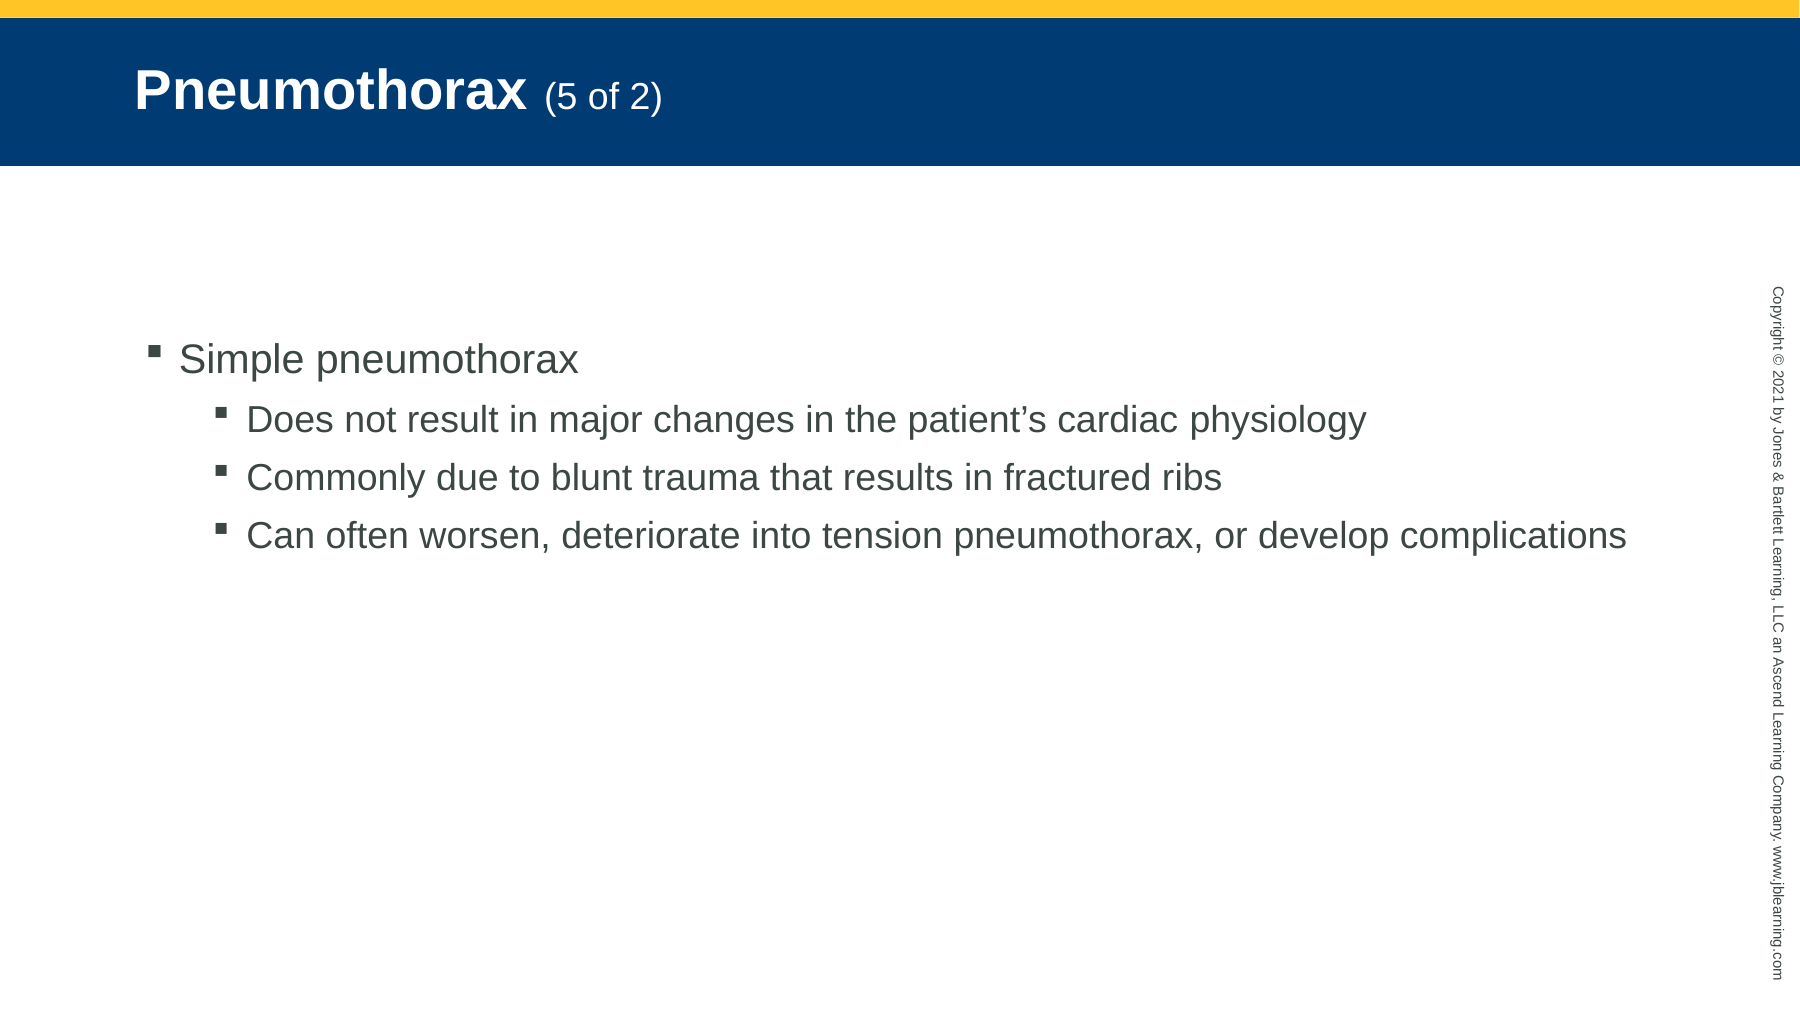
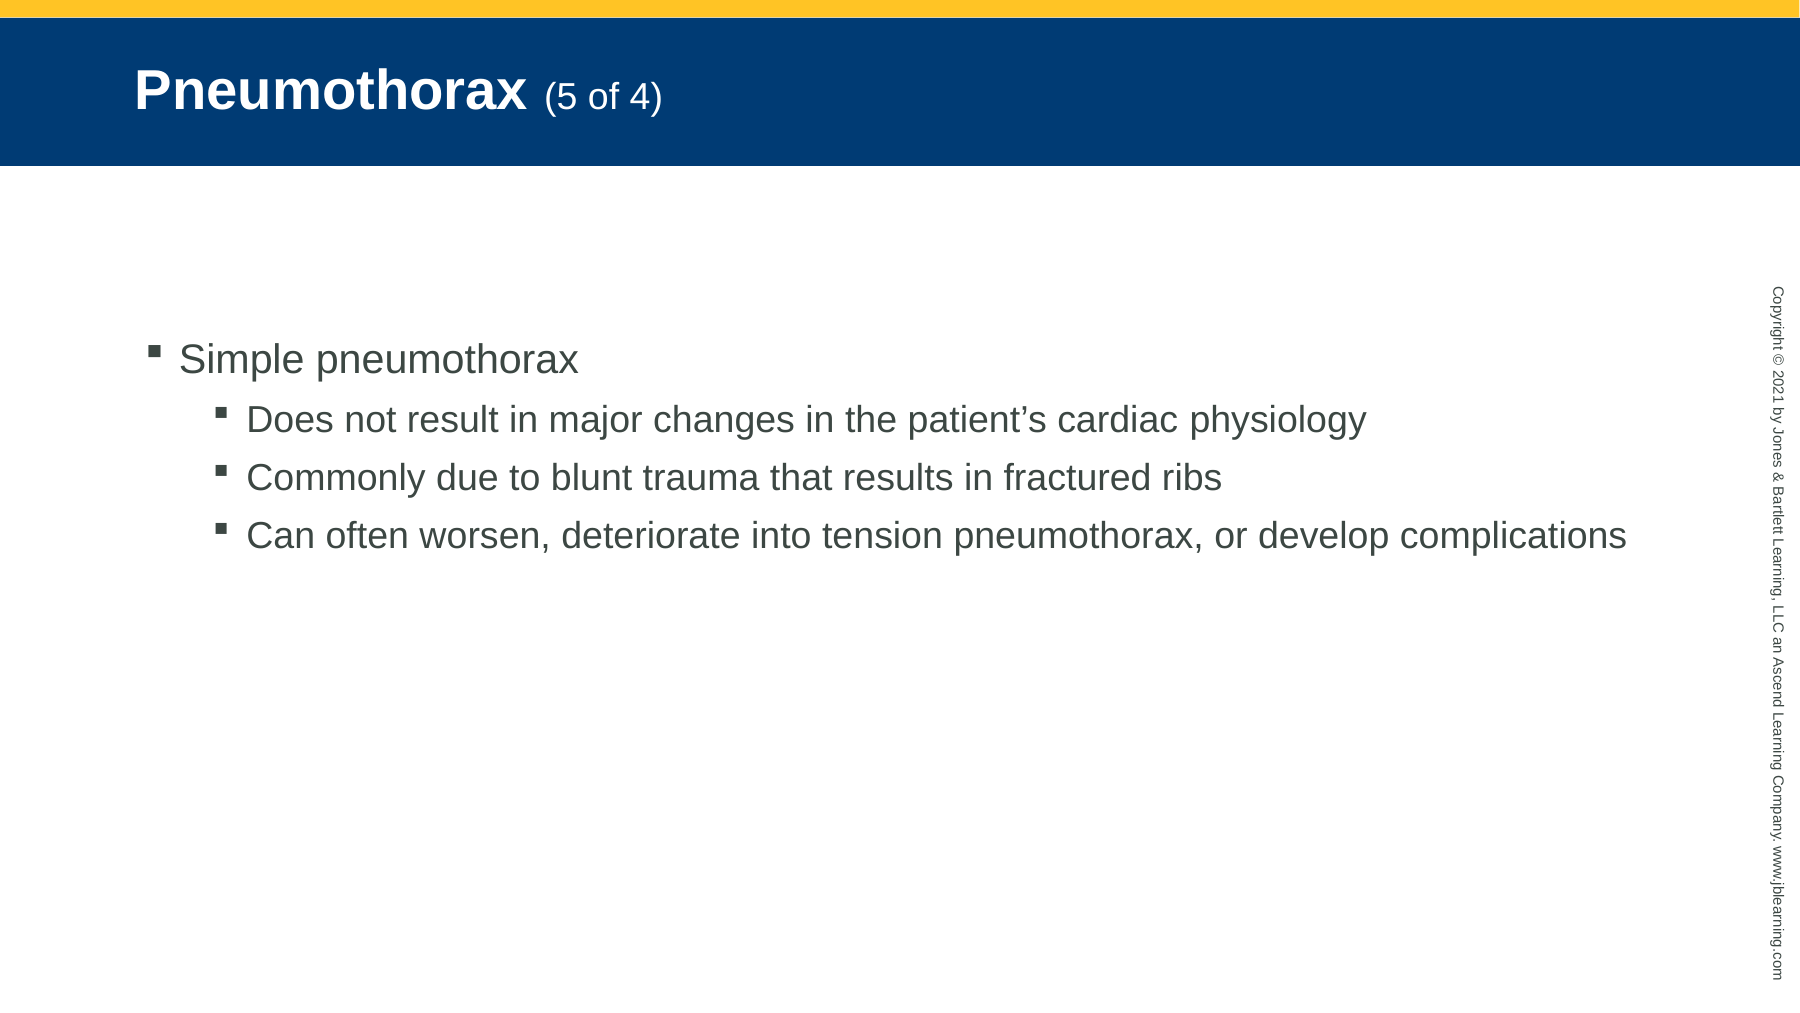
of 2: 2 -> 4 (646, 97)
